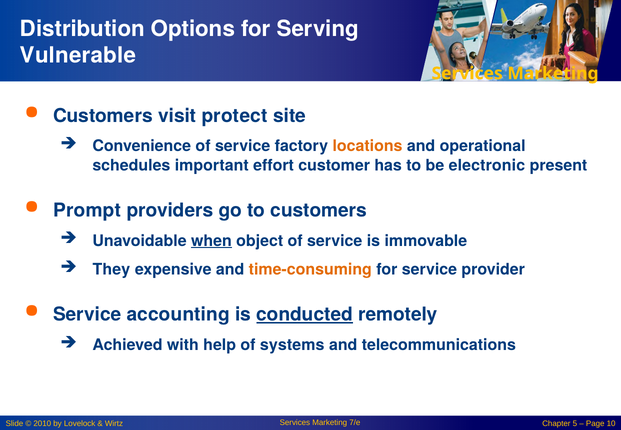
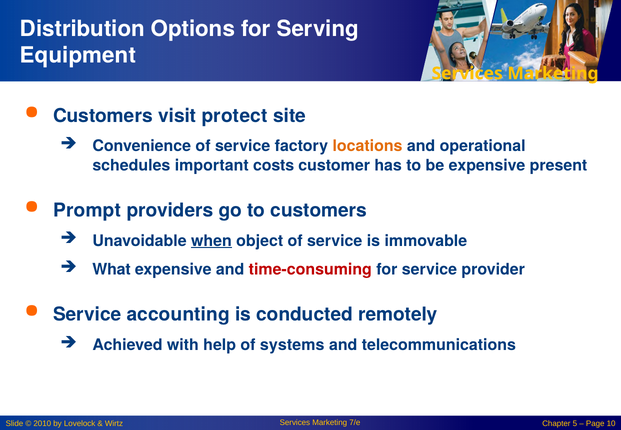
Vulnerable: Vulnerable -> Equipment (78, 56)
effort: effort -> costs (274, 165)
be electronic: electronic -> expensive (487, 165)
They: They -> What (112, 269)
time-consuming colour: orange -> red (310, 269)
conducted underline: present -> none (305, 315)
